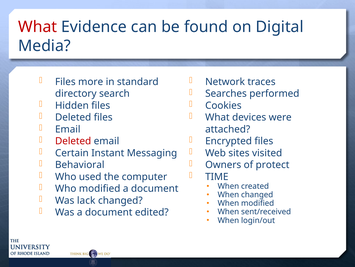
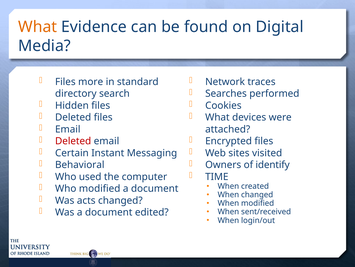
What colour: red -> orange (38, 27)
protect: protect -> identify (273, 164)
lack: lack -> acts (86, 200)
